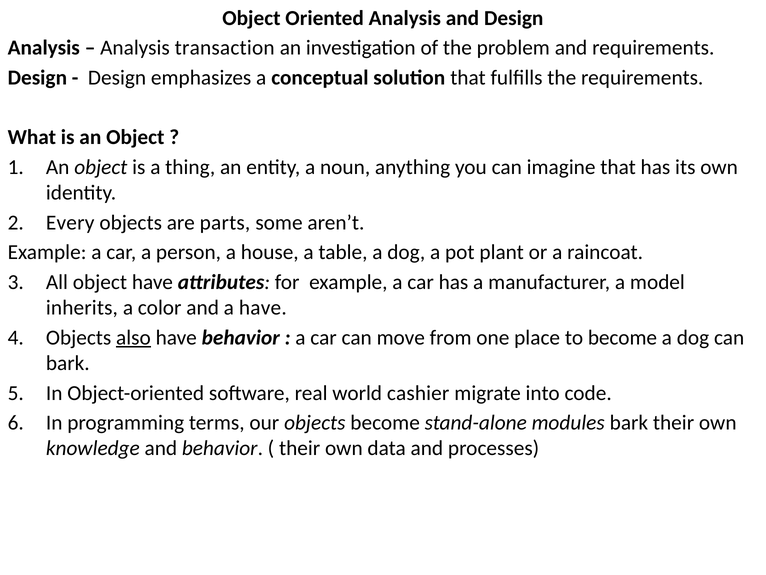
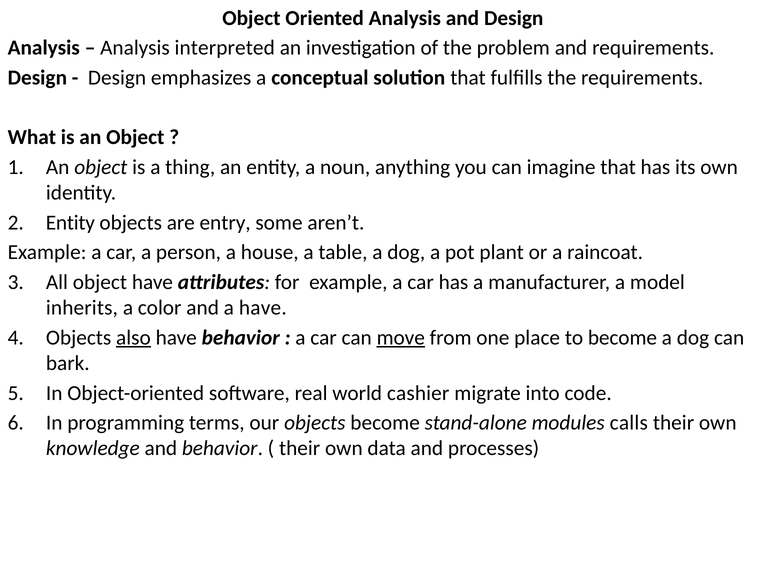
transaction: transaction -> interpreted (225, 48)
Every: Every -> Entity (70, 222)
parts: parts -> entry (225, 222)
move underline: none -> present (401, 337)
modules bark: bark -> calls (629, 422)
